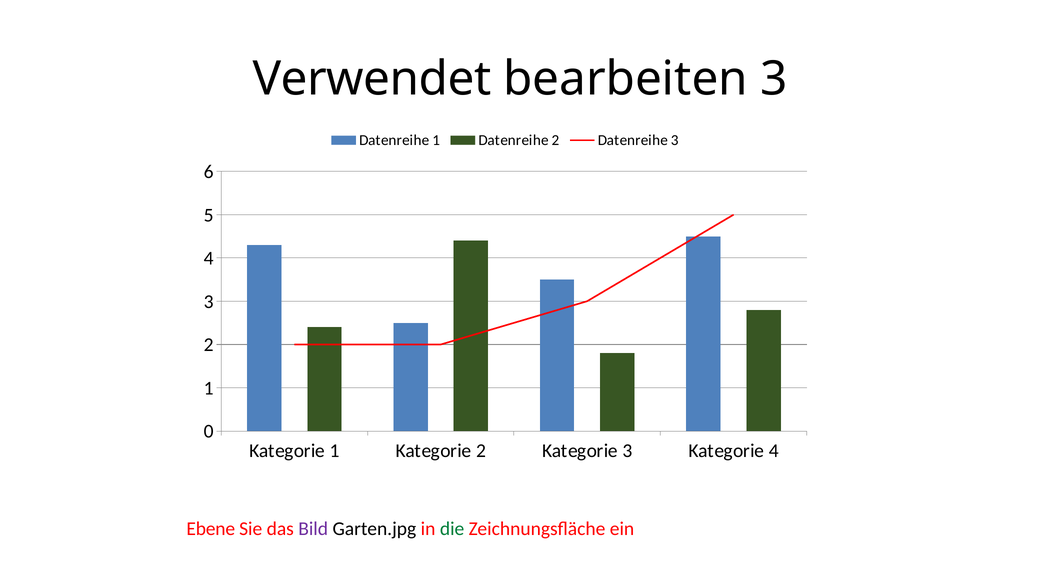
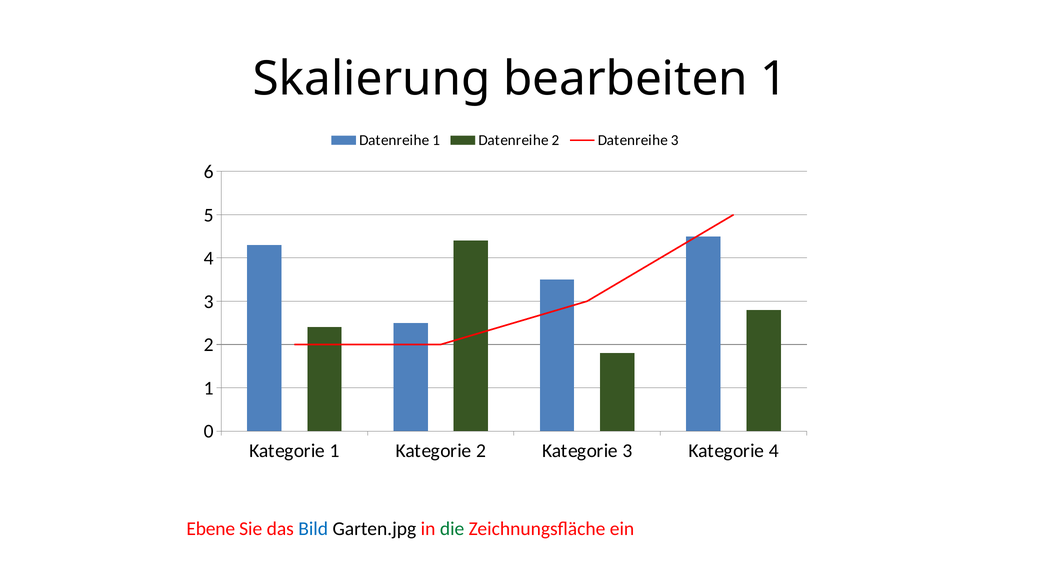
Verwendet: Verwendet -> Skalierung (372, 79)
bearbeiten 3: 3 -> 1 (774, 79)
Bild colour: purple -> blue (313, 528)
